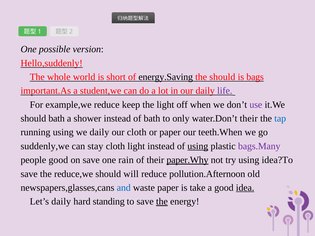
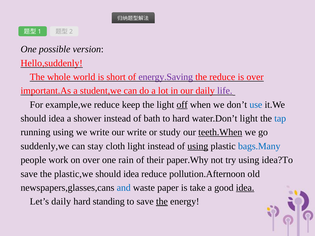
energy.Saving colour: black -> purple (166, 77)
the should: should -> reduce (222, 77)
is bags: bags -> over (255, 77)
off underline: none -> present (182, 105)
use colour: purple -> blue (256, 105)
bath: bath -> idea (57, 119)
to only: only -> hard (181, 119)
water.Don’t their: their -> light (249, 119)
we daily: daily -> write (99, 132)
our cloth: cloth -> write (137, 132)
or paper: paper -> study (170, 132)
teeth.When underline: none -> present (220, 132)
bags.Many colour: purple -> blue (259, 146)
people good: good -> work (58, 160)
on save: save -> over (91, 160)
paper.Why underline: present -> none (188, 160)
reduce,we: reduce,we -> plastic,we (74, 174)
will: will -> idea (131, 174)
